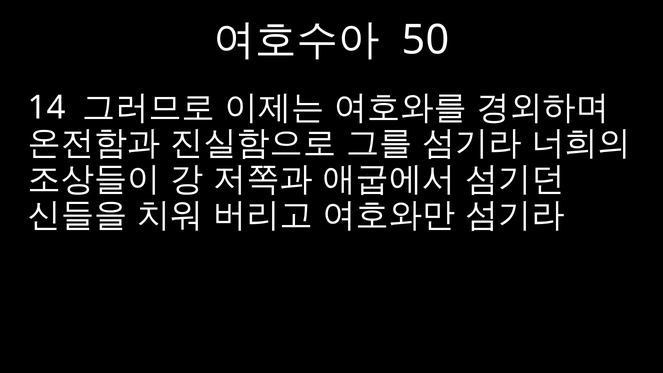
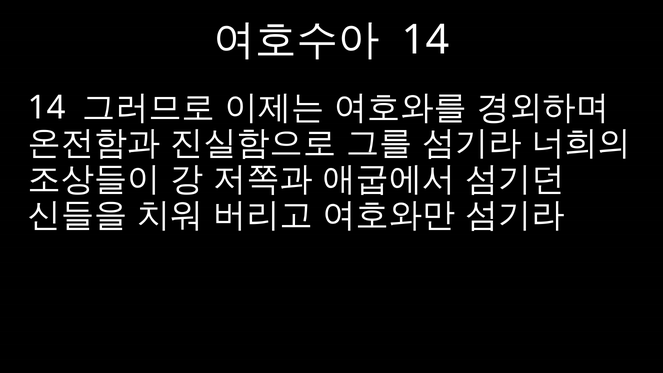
50: 50 -> 14 (426, 40)
